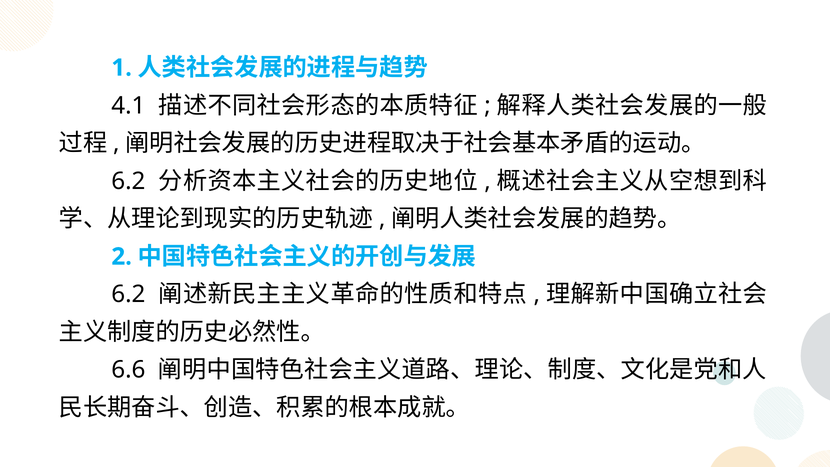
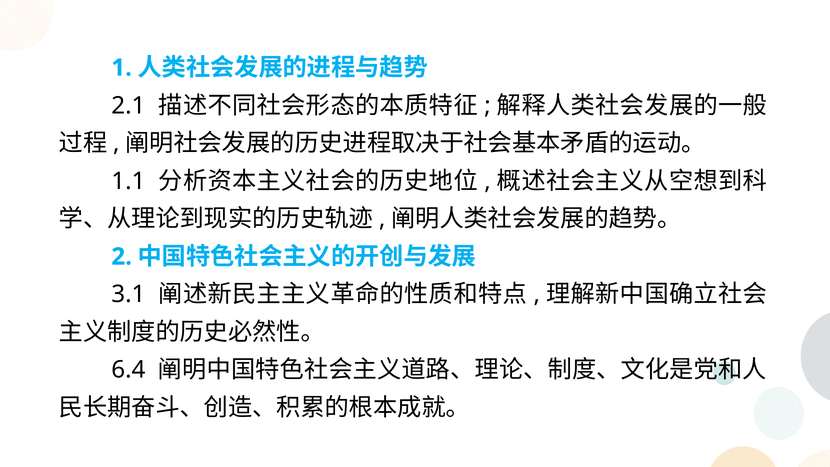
4.1: 4.1 -> 2.1 (128, 106)
6.2: 6.2 -> 1.1 (128, 181)
6.2: 6.2 -> 3.1 (128, 294)
6.6: 6.6 -> 6.4 (128, 370)
